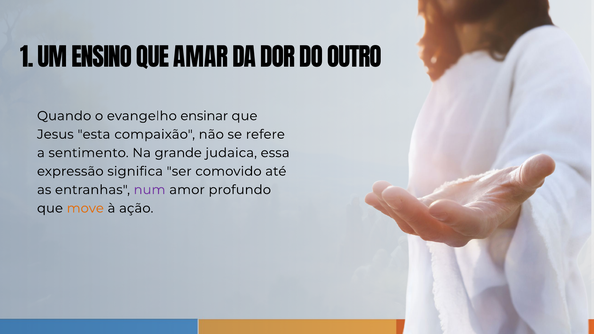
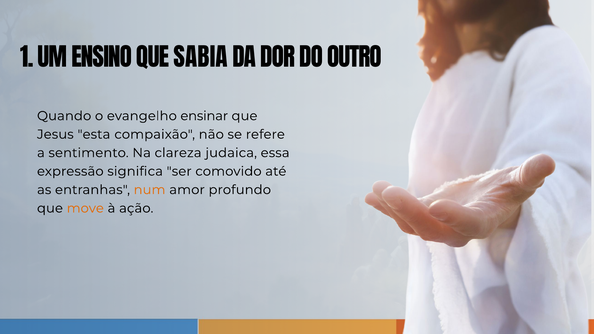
AMAR: AMAR -> SABIA (201, 59)
grande: grande -> clareza (178, 153)
num colour: purple -> orange (150, 190)
